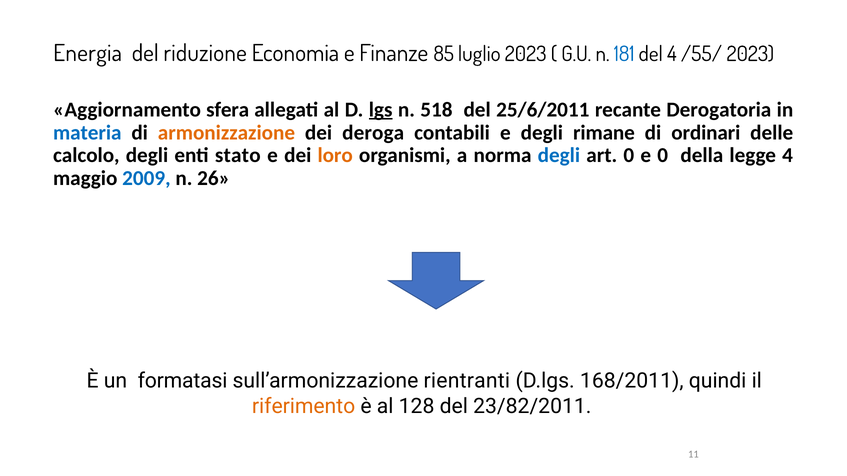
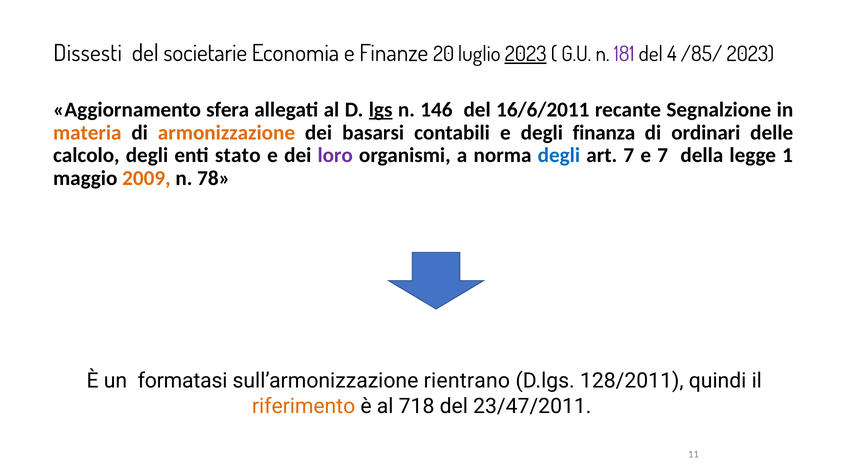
Energia: Energia -> Dissesti (88, 53)
riduzione: riduzione -> societarie (205, 53)
85: 85 -> 20 (444, 54)
2023 underline: none -> present (526, 54)
181 colour: blue -> purple (624, 54)
/55/: /55/ -> /85/ (701, 54)
518: 518 -> 146 (436, 110)
25/6/2011: 25/6/2011 -> 16/6/2011 (543, 110)
Derogatoria: Derogatoria -> Segnalzione (719, 110)
materia colour: blue -> orange (87, 133)
deroga: deroga -> basarsi (373, 133)
rimane: rimane -> finanza (604, 133)
loro colour: orange -> purple (335, 156)
art 0: 0 -> 7 (629, 156)
e 0: 0 -> 7 (663, 156)
legge 4: 4 -> 1 (788, 156)
2009 colour: blue -> orange (146, 178)
26: 26 -> 78 (214, 178)
rientranti: rientranti -> rientrano (467, 381)
168/2011: 168/2011 -> 128/2011 (632, 381)
128: 128 -> 718 (417, 406)
23/82/2011: 23/82/2011 -> 23/47/2011 (532, 406)
